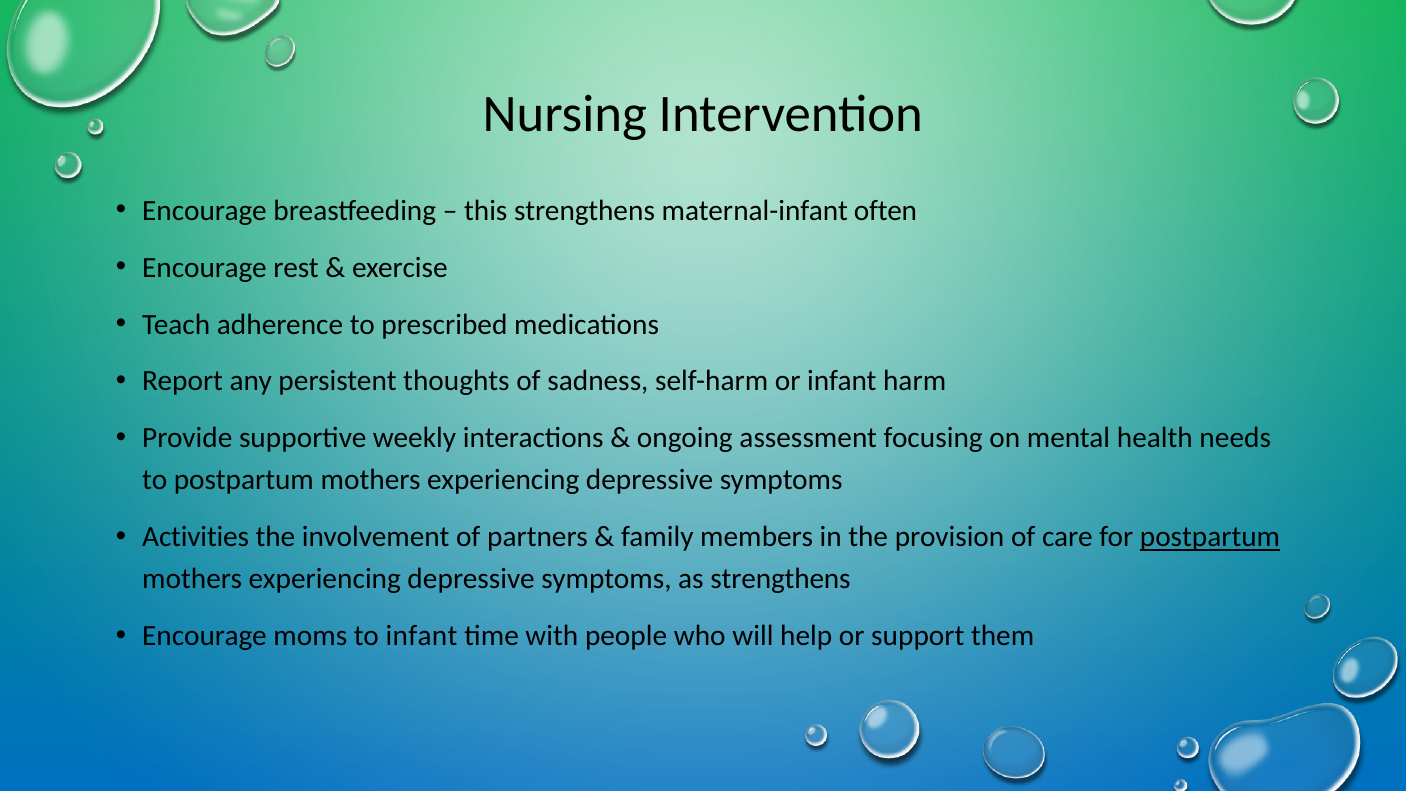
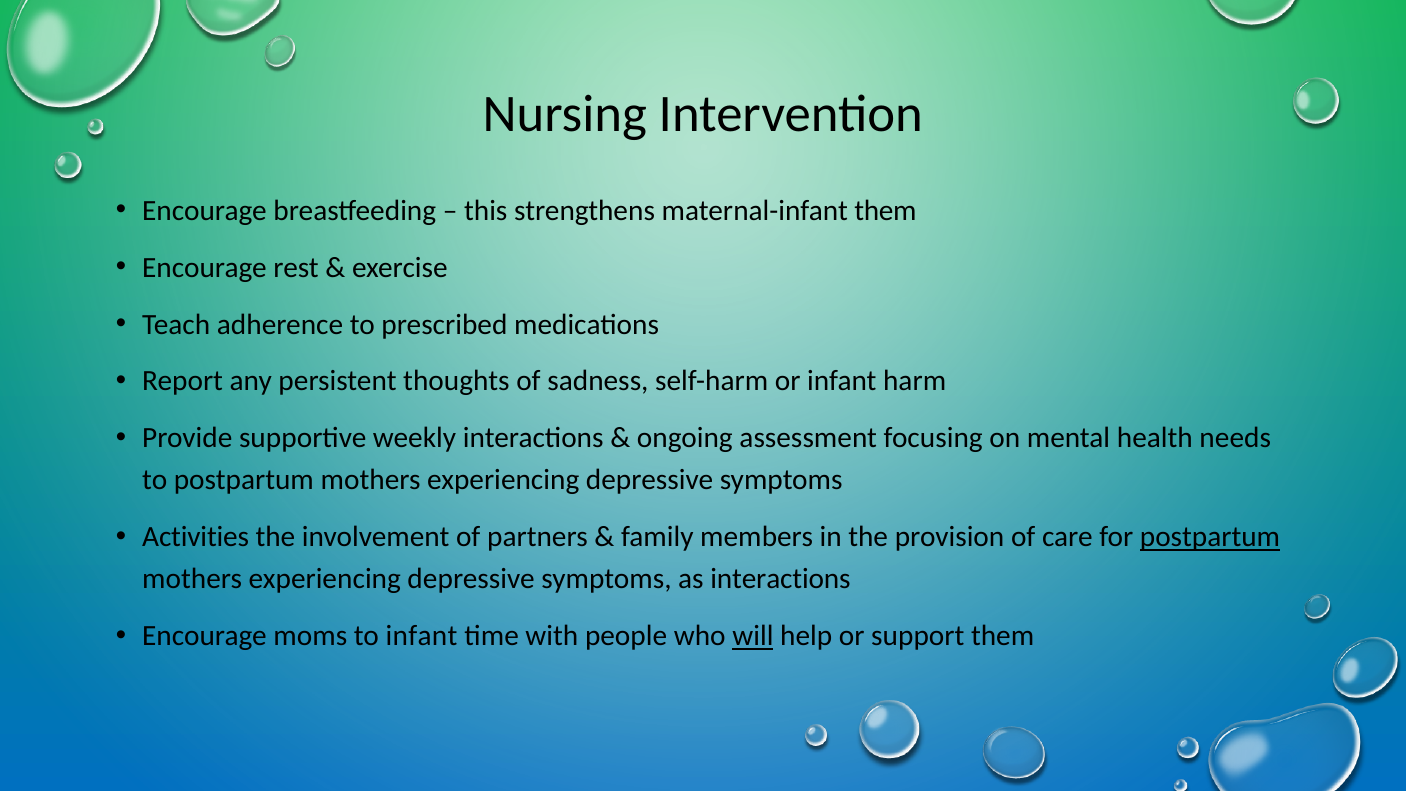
maternal-infant often: often -> them (885, 211)
as strengthens: strengthens -> interactions (780, 579)
will underline: none -> present (753, 636)
